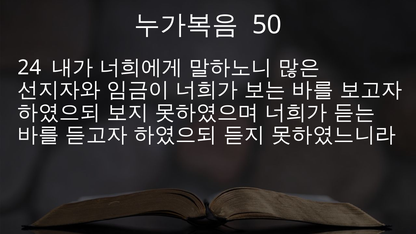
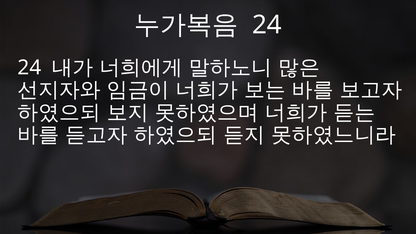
50: 50 -> 24 (267, 25)
